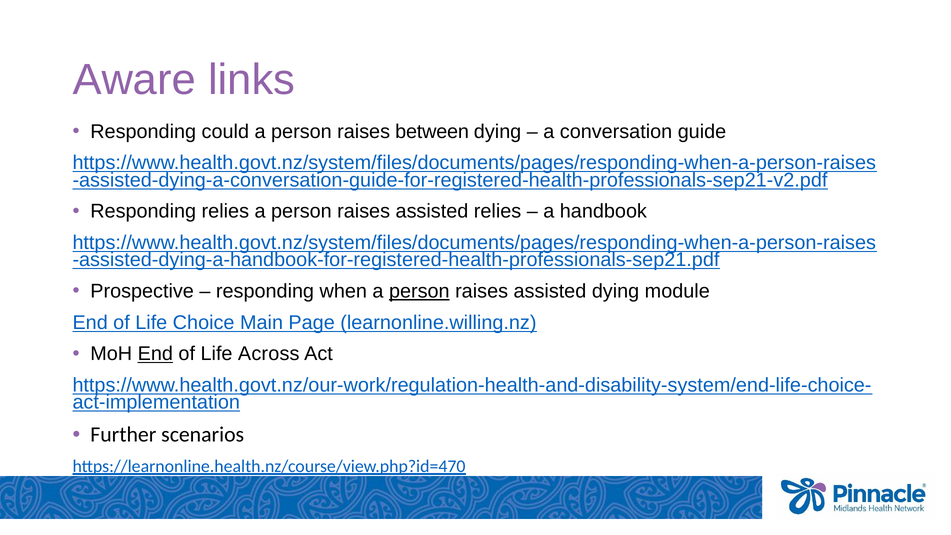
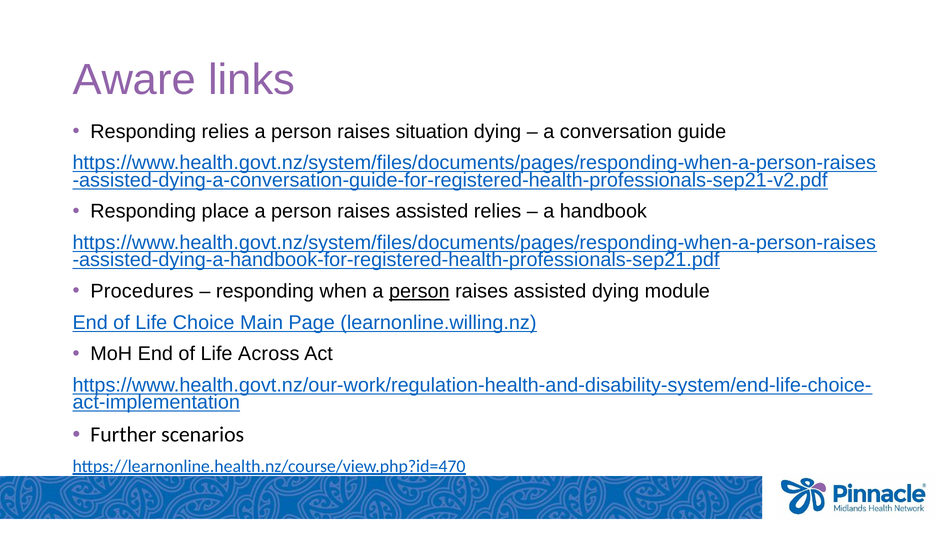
Responding could: could -> relies (225, 132)
between: between -> situation (432, 132)
Responding relies: relies -> place (225, 211)
Prospective: Prospective -> Procedures (142, 291)
End underline: present -> none (155, 354)
